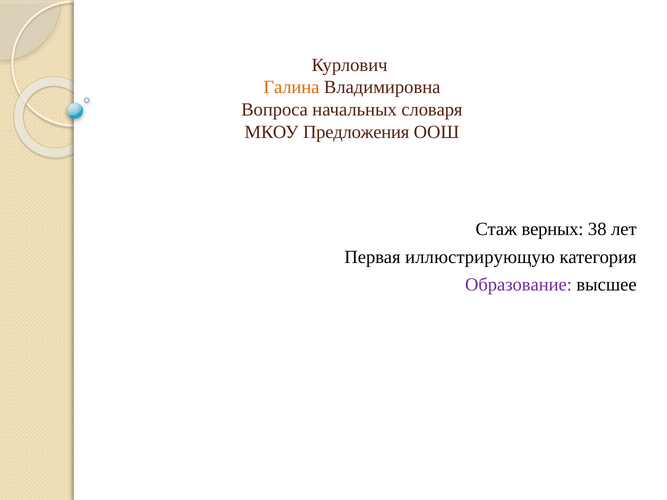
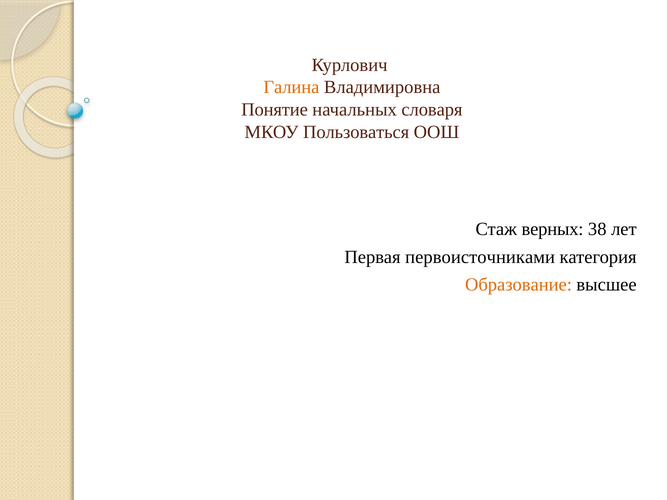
Вопроса: Вопроса -> Понятие (275, 110)
Предложения: Предложения -> Пользоваться (356, 132)
иллюстрирующую: иллюстрирующую -> первоисточниками (480, 257)
Образование colour: purple -> orange (518, 285)
